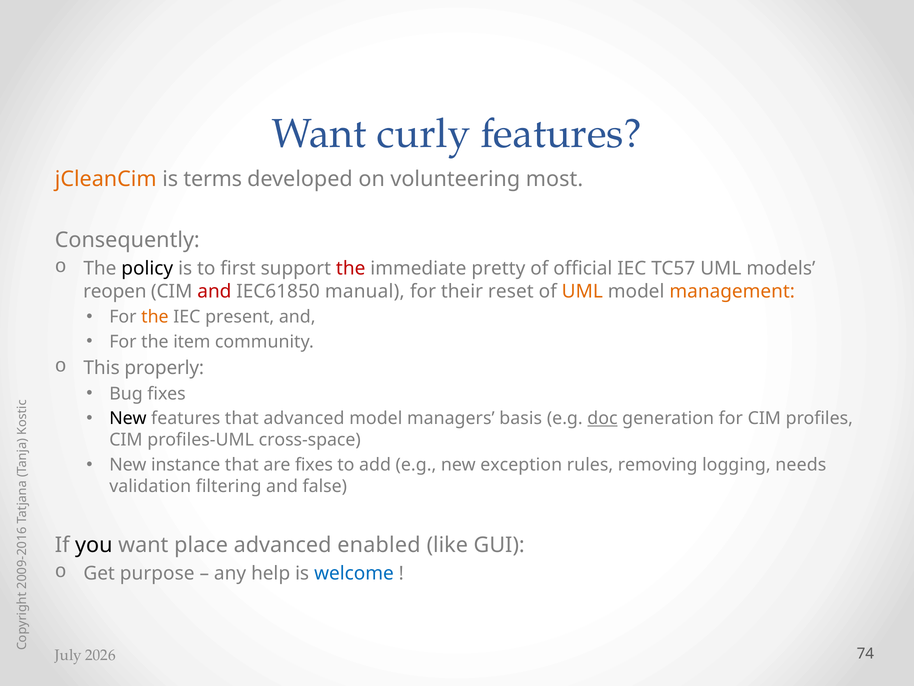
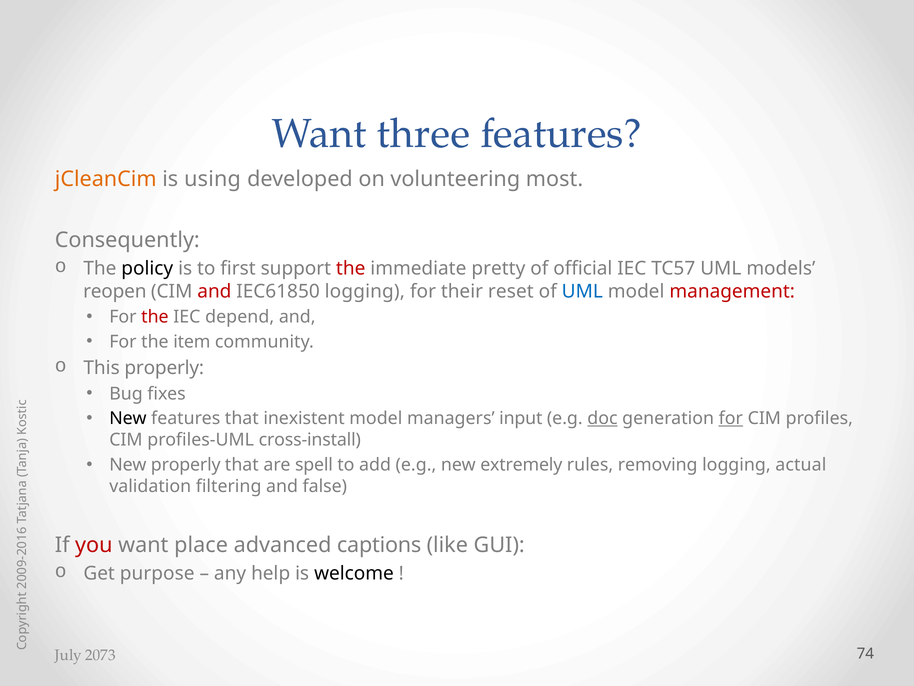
curly: curly -> three (423, 134)
terms: terms -> using (213, 179)
IEC61850 manual: manual -> logging (365, 291)
UML colour: orange -> blue (582, 291)
management colour: orange -> red (732, 291)
the colour: orange -> red (155, 317)
present: present -> depend (240, 317)
that advanced: advanced -> inexistent (304, 418)
basis: basis -> input (521, 418)
for underline: none -> present (731, 418)
cross-space: cross-space -> cross-install (310, 440)
New instance: instance -> properly (186, 464)
are fixes: fixes -> spell (314, 464)
exception: exception -> extremely (521, 464)
needs: needs -> actual (801, 464)
you colour: black -> red (94, 545)
enabled: enabled -> captions (379, 545)
welcome colour: blue -> black (354, 573)
2026: 2026 -> 2073 (100, 655)
